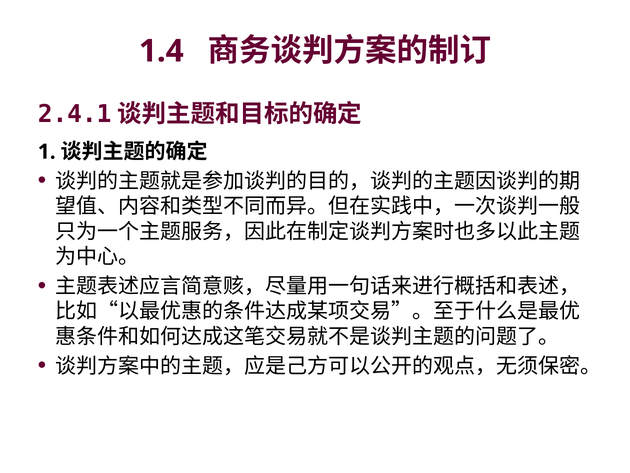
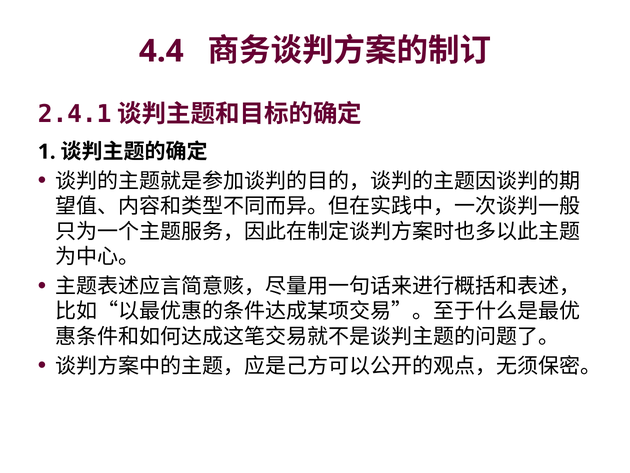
1.4: 1.4 -> 4.4 (161, 51)
